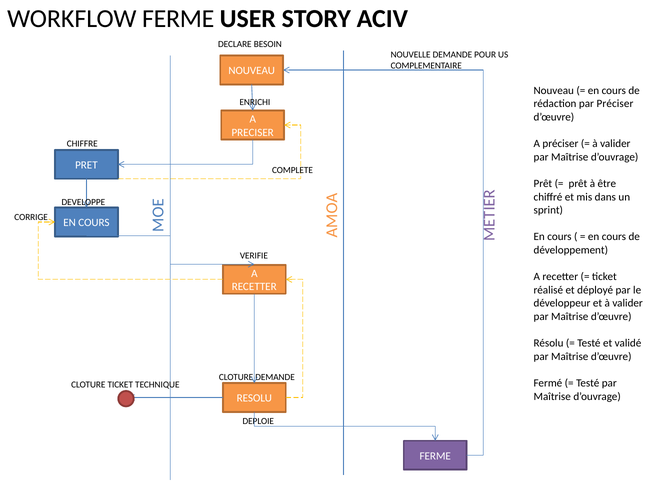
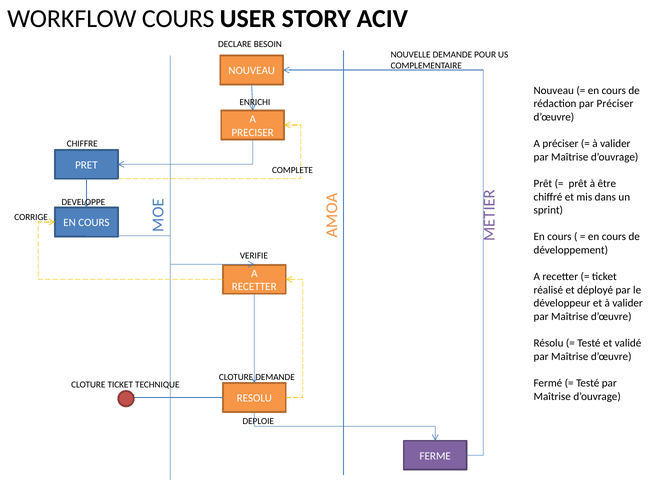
WORKFLOW FERME: FERME -> COURS (178, 19)
